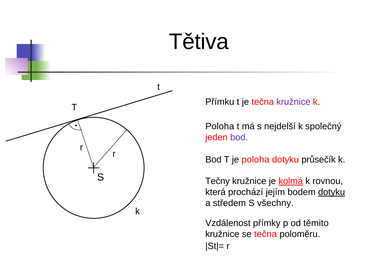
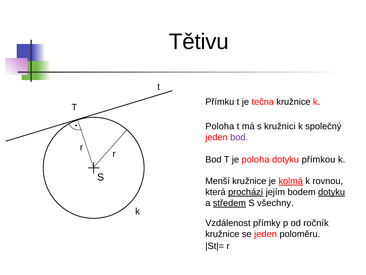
Tětiva: Tětiva -> Tětivu (199, 42)
kružnice colour: purple -> black (293, 102)
nejdelší: nejdelší -> kružnici (280, 126)
průsečík: průsečík -> přímkou (318, 159)
Tečny: Tečny -> Menší (218, 181)
prochází underline: none -> present (246, 192)
středem underline: none -> present (229, 203)
těmito: těmito -> ročník (316, 223)
se tečna: tečna -> jeden (266, 234)
